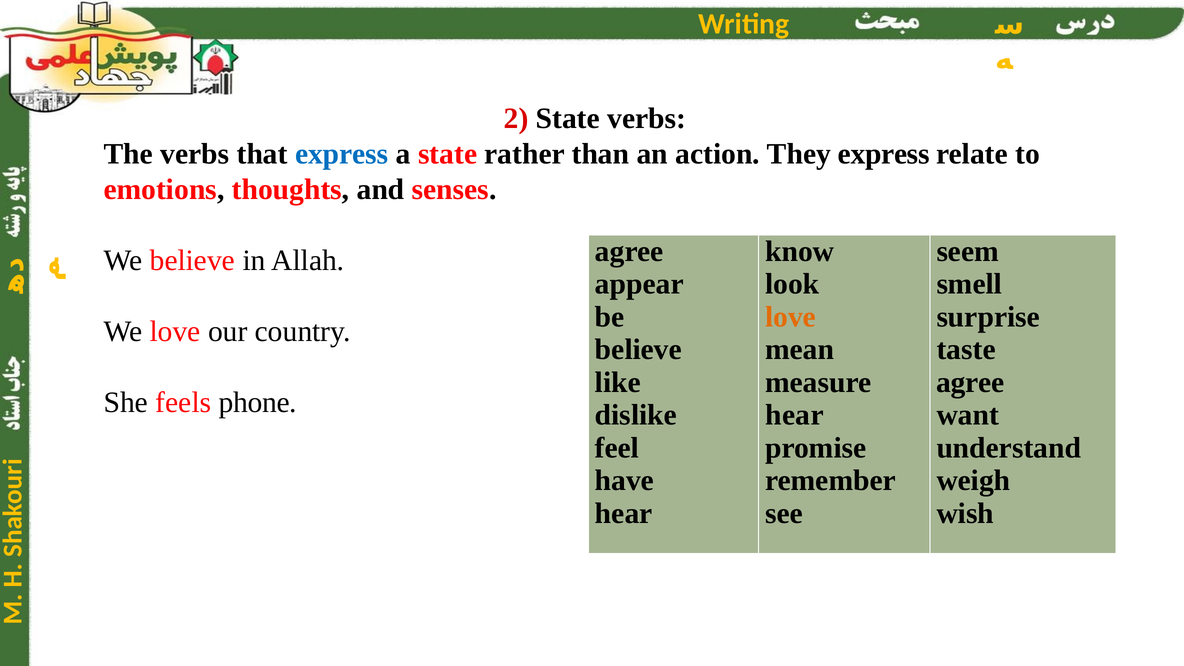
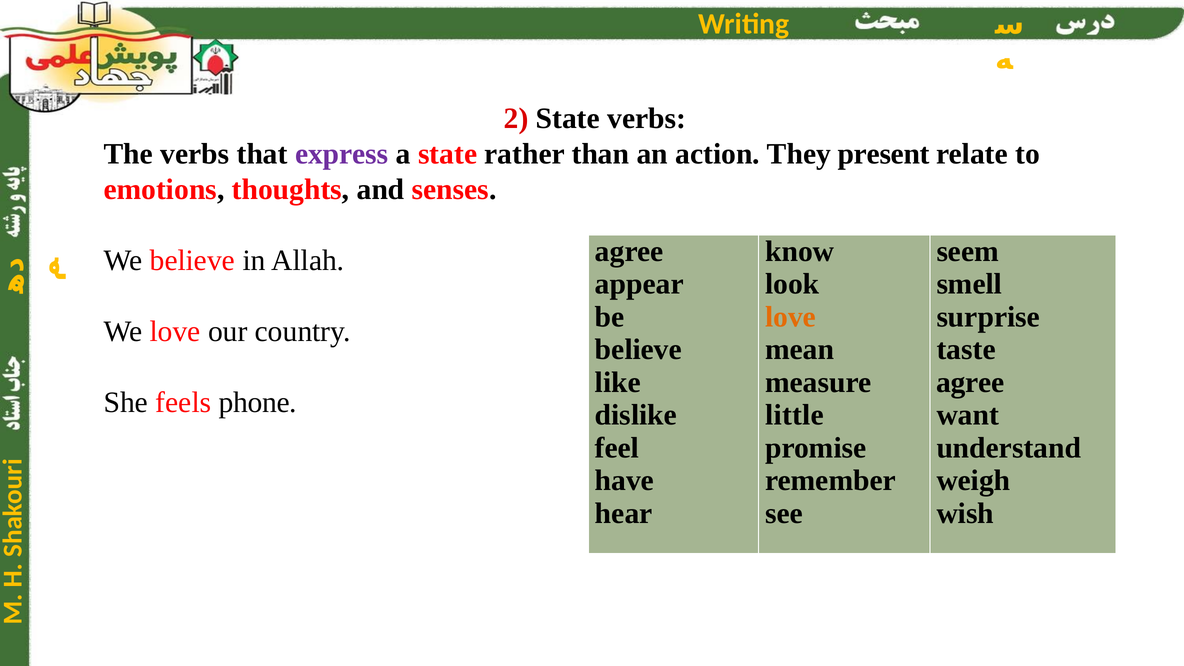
express colour: blue -> purple (342, 154)
They express: express -> present (884, 154)
hear: hear -> little (795, 415)
